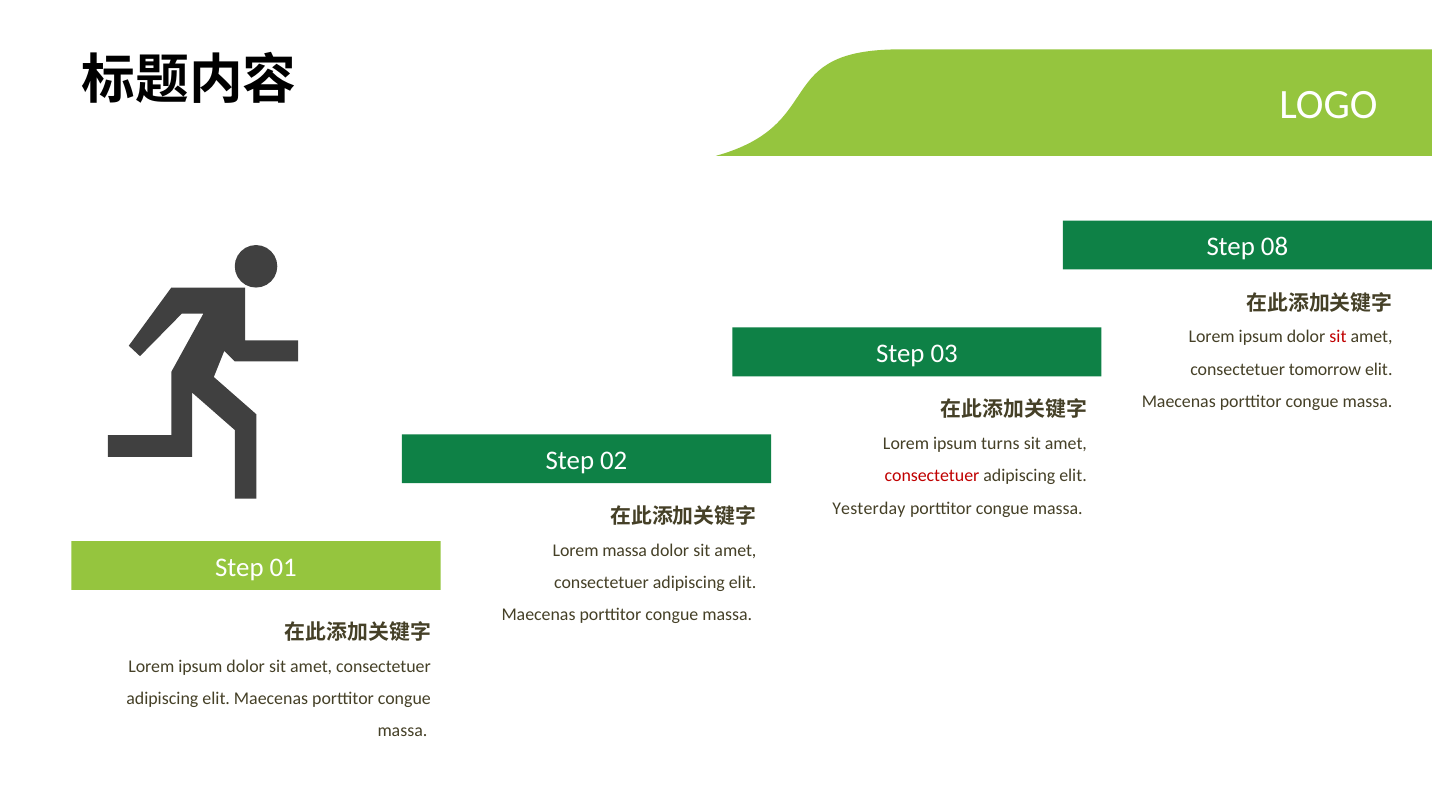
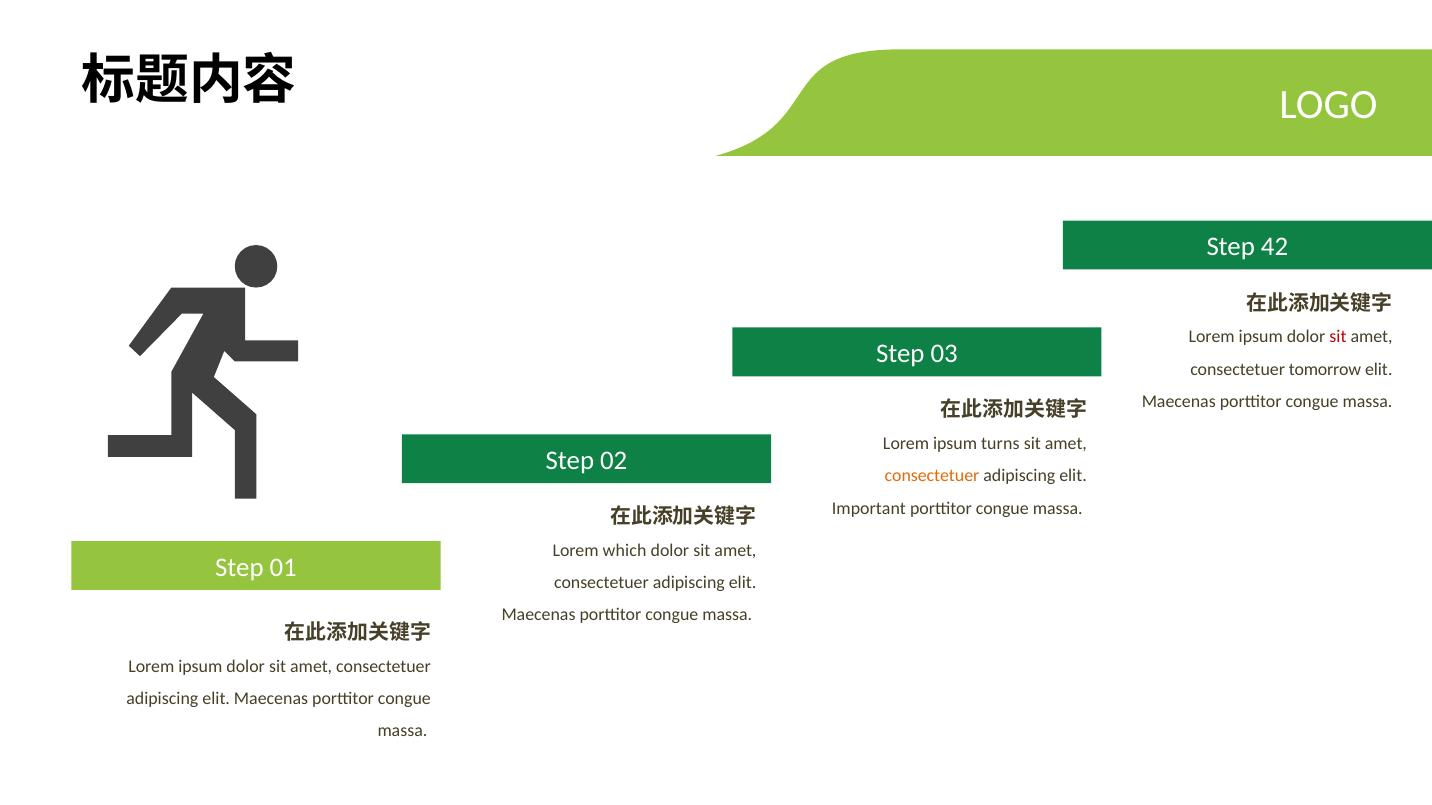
08: 08 -> 42 (1275, 247)
consectetuer colour: red -> orange (932, 476)
Yesterday: Yesterday -> Important (869, 509)
Lorem massa: massa -> which (625, 551)
